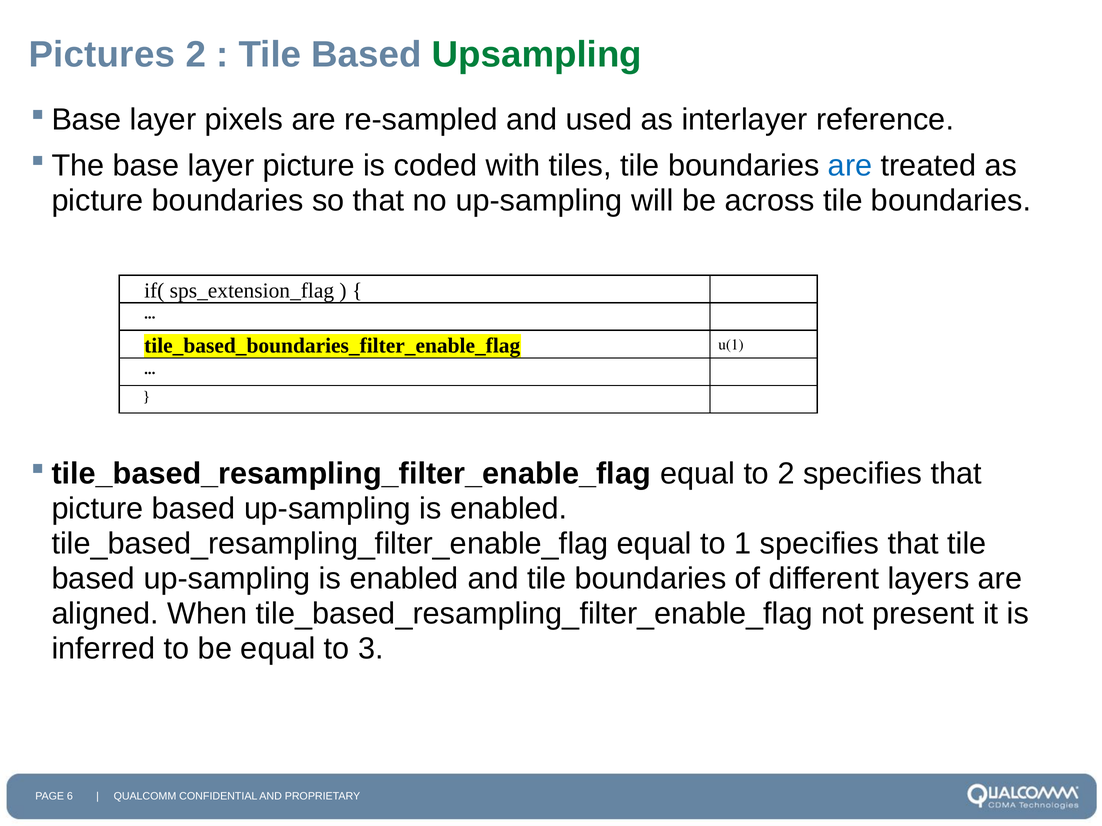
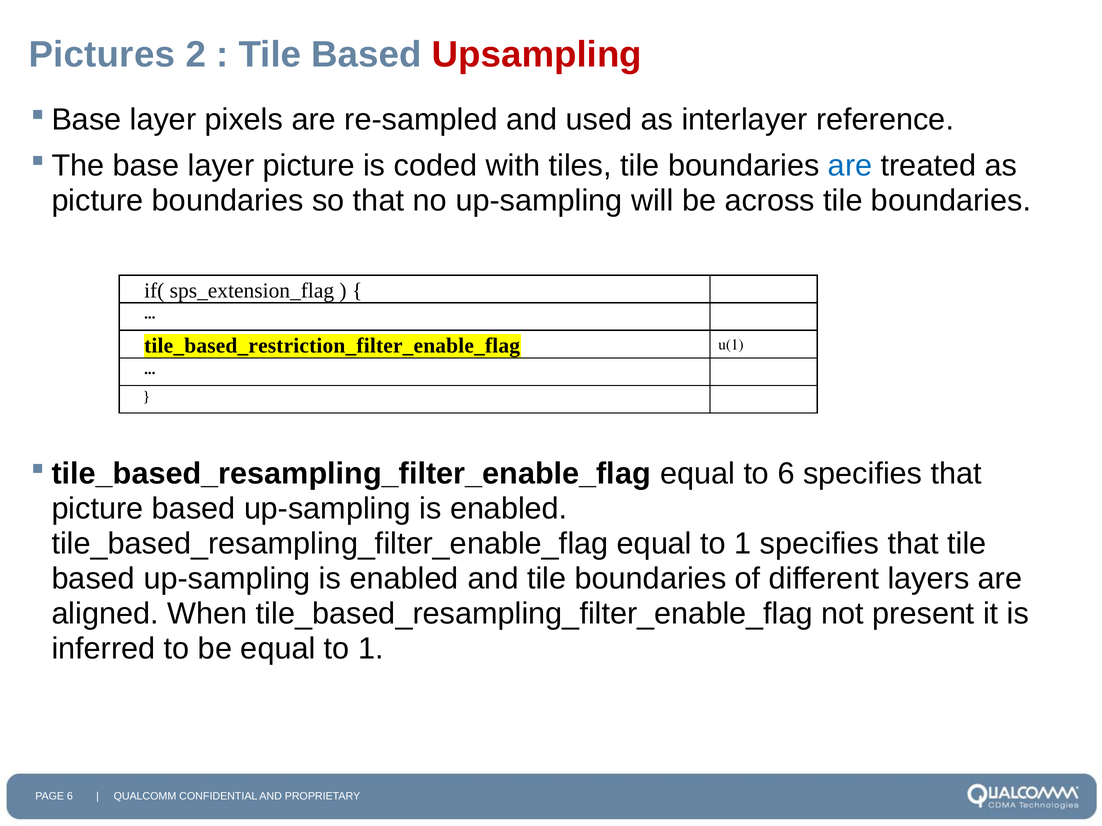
Upsampling colour: green -> red (537, 54)
tile_based_boundaries_filter_enable_flag: tile_based_boundaries_filter_enable_flag -> tile_based_restriction_filter_enable_flag (332, 346)
to 2: 2 -> 6 (786, 474)
be equal to 3: 3 -> 1 (371, 649)
